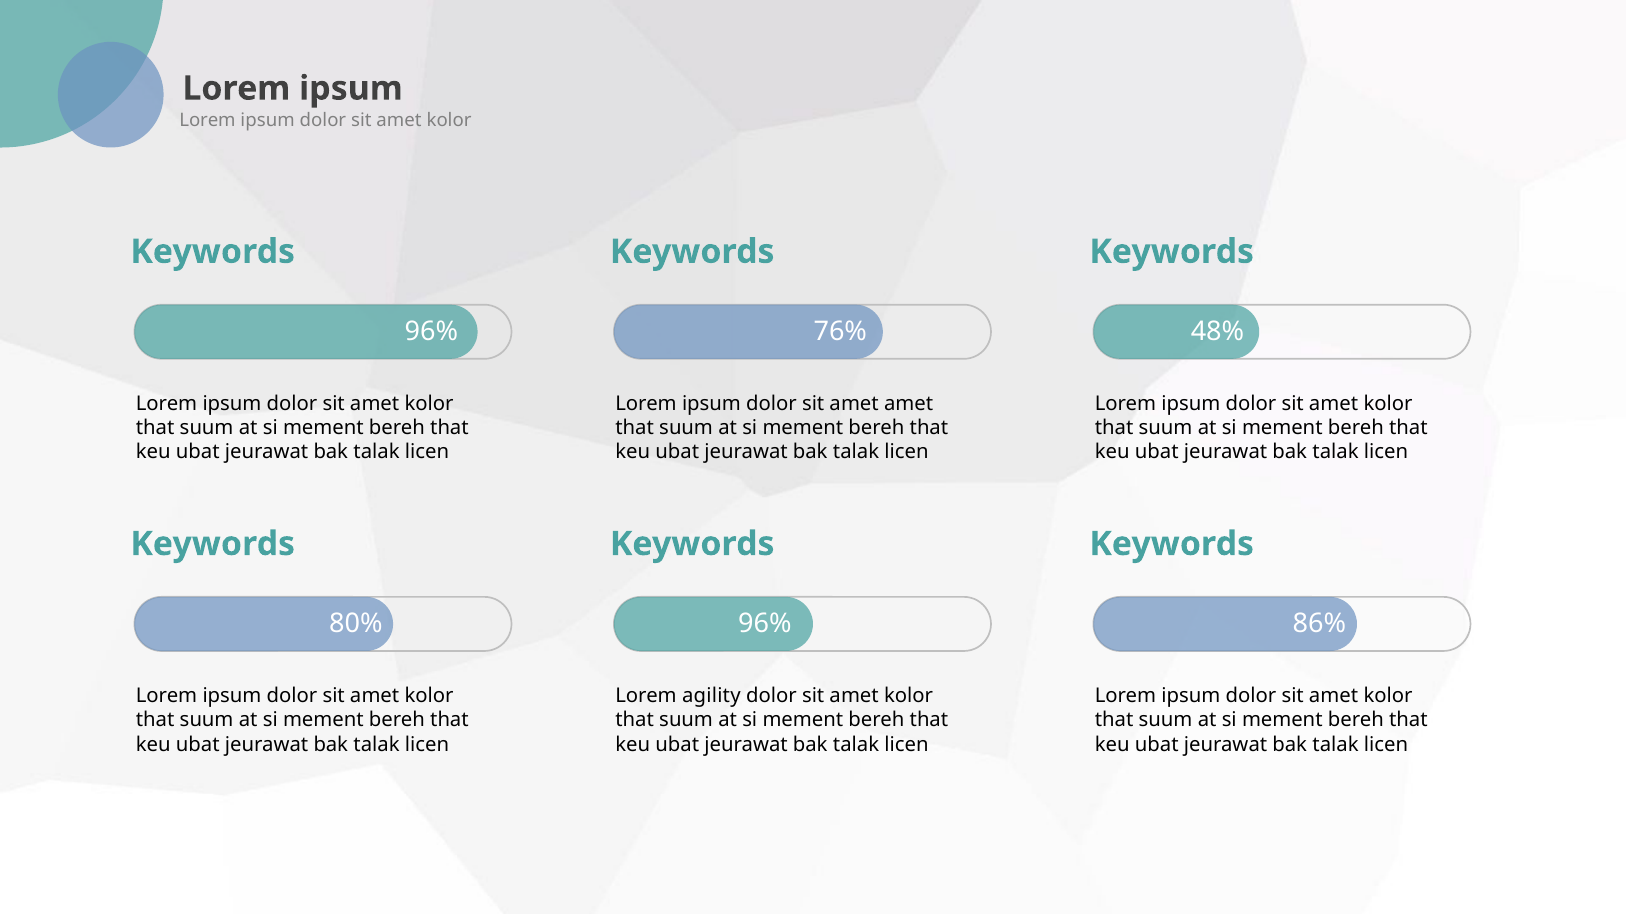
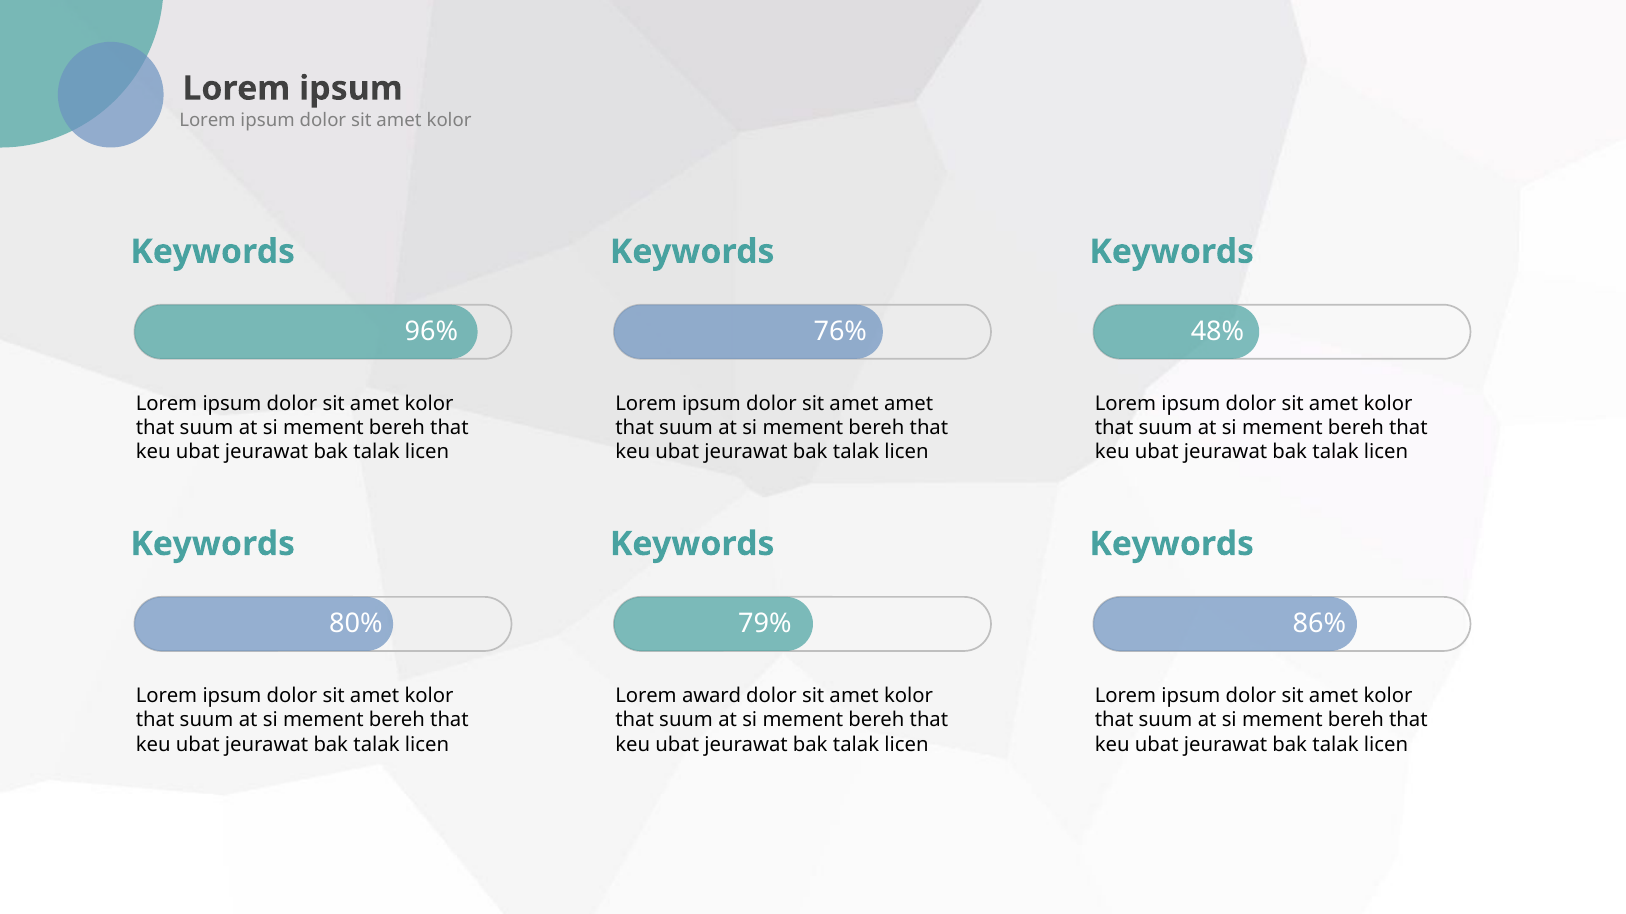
80% 96%: 96% -> 79% (765, 624)
agility: agility -> award (712, 696)
